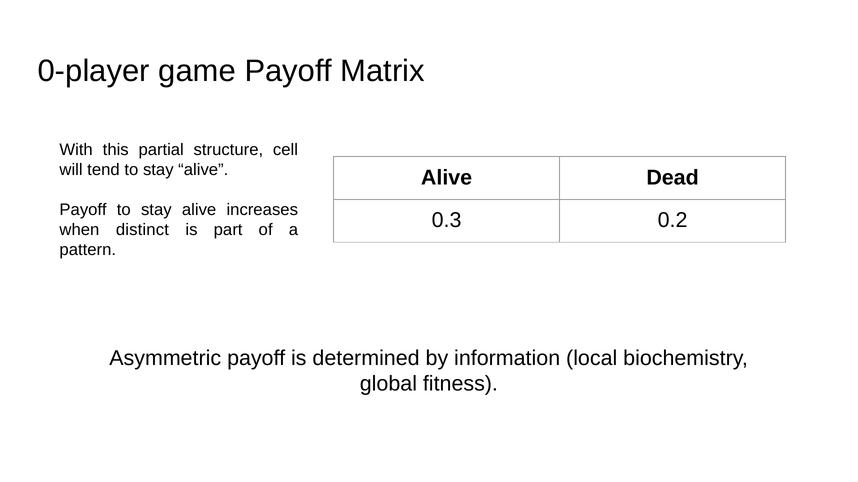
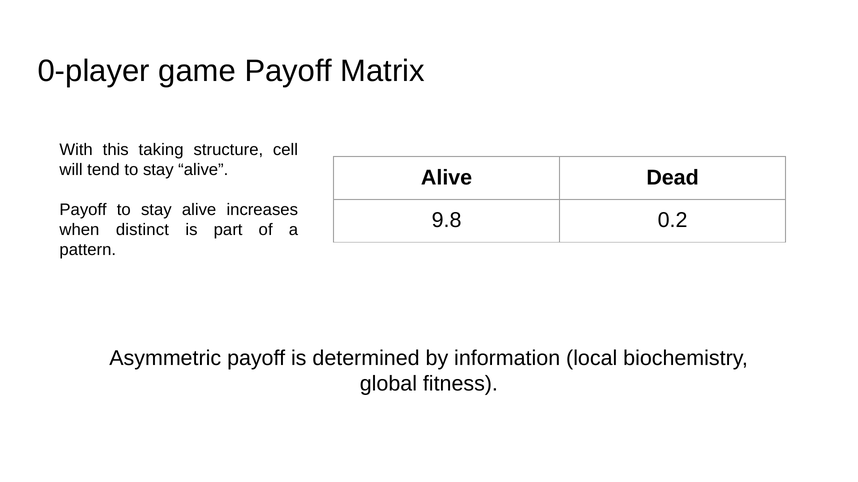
partial: partial -> taking (161, 150)
0.3: 0.3 -> 9.8 (447, 221)
